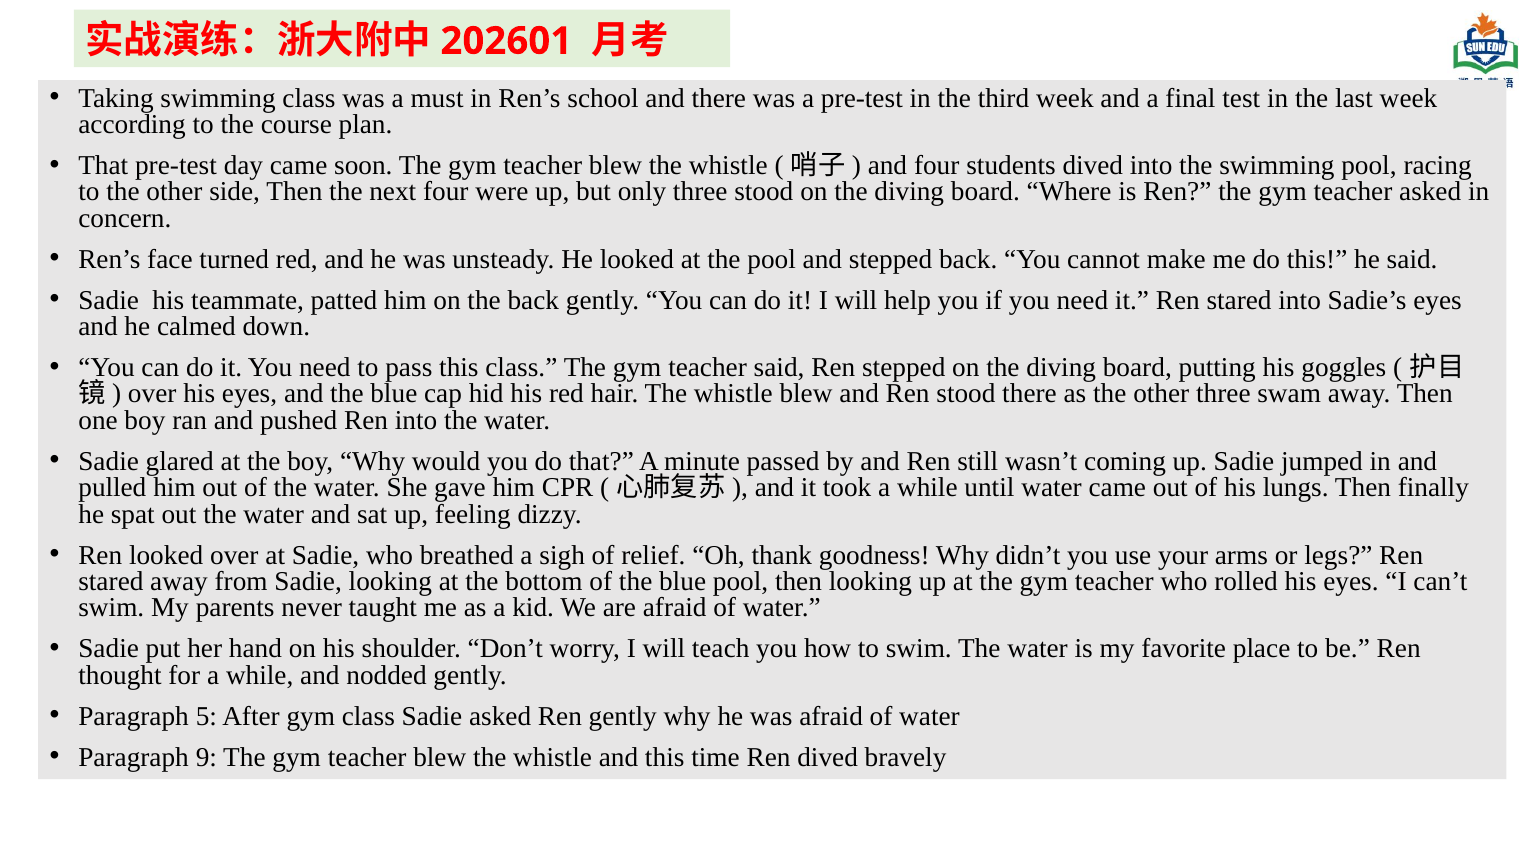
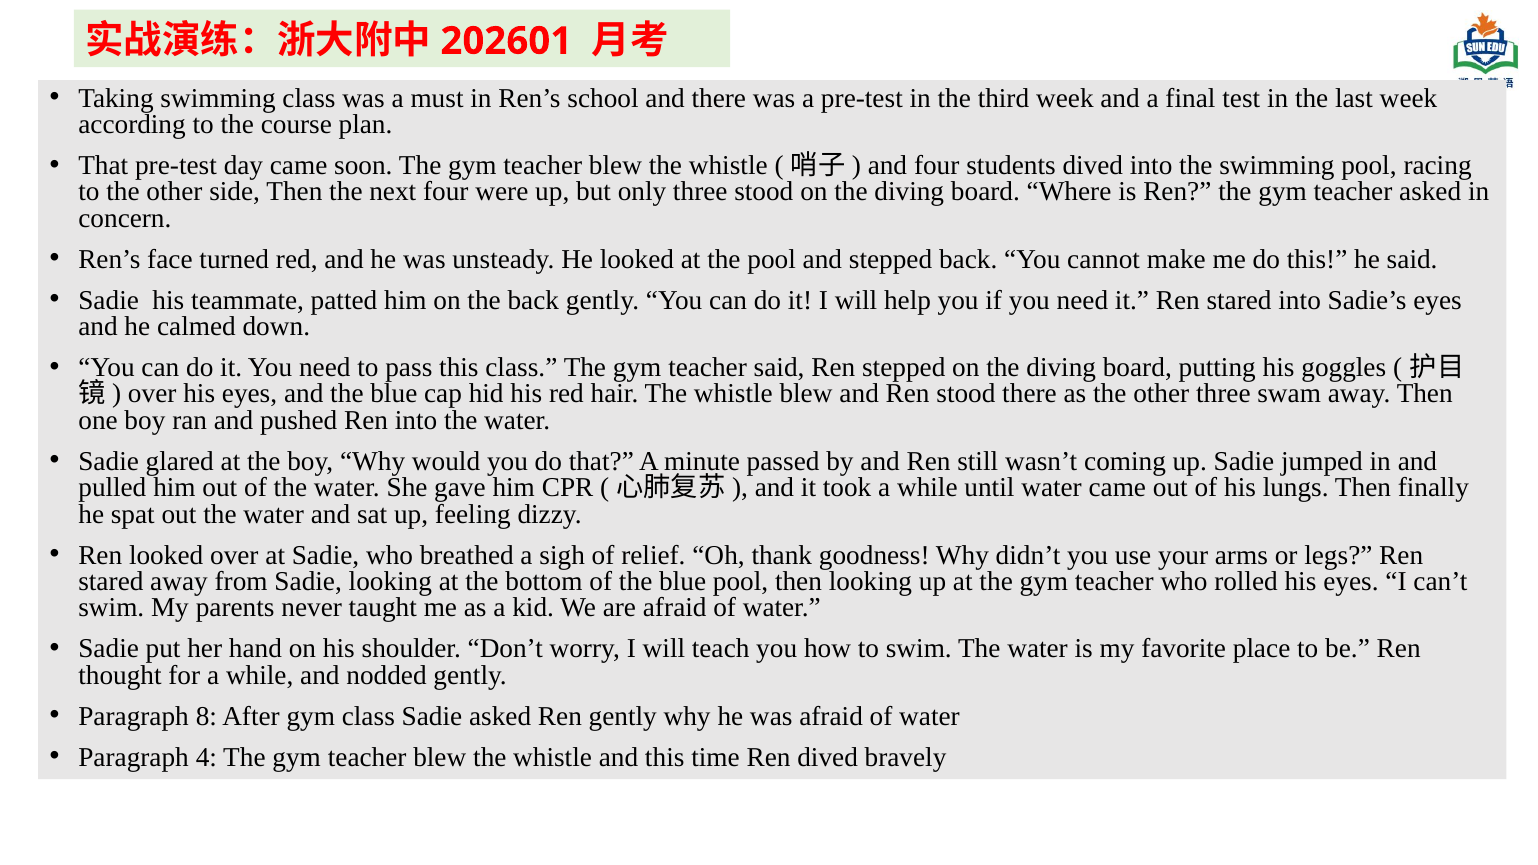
5: 5 -> 8 (206, 716)
9: 9 -> 4 (206, 757)
